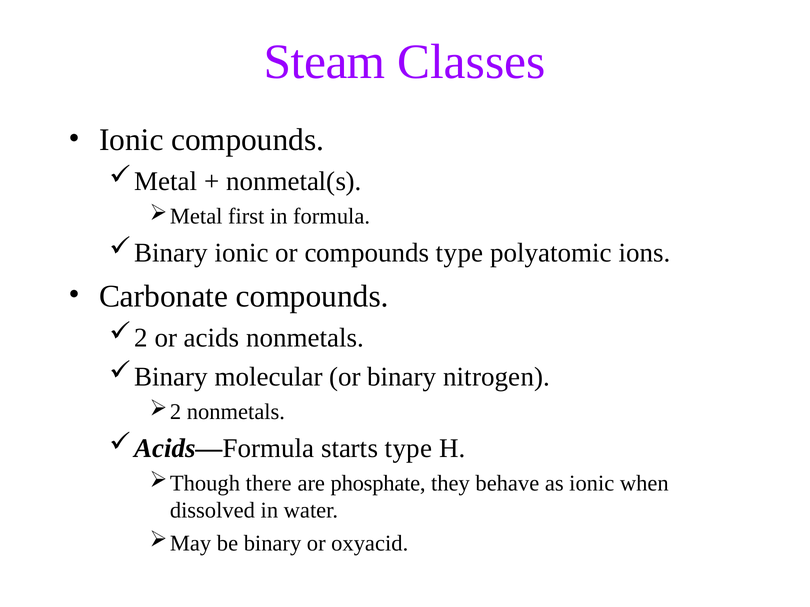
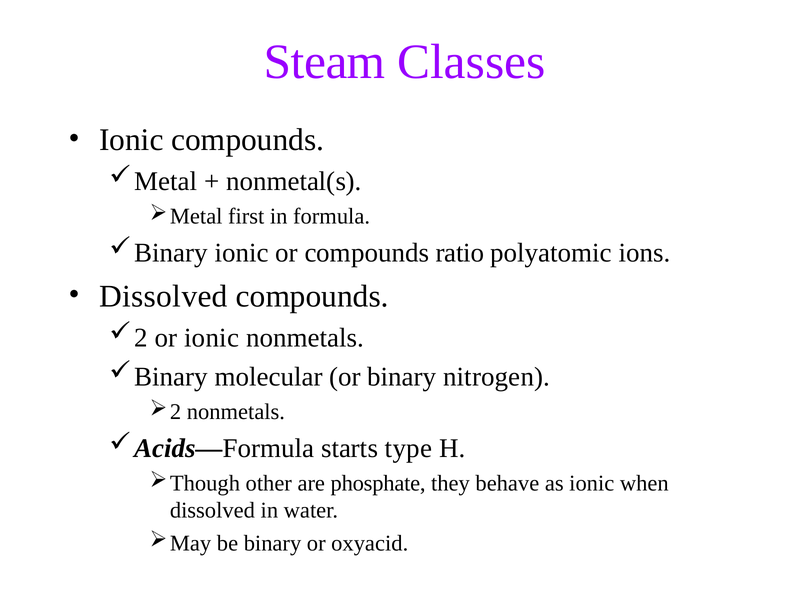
compounds type: type -> ratio (460, 253)
Carbonate: Carbonate -> Dissolved (163, 296)
or acids: acids -> ionic (212, 338)
there: there -> other (269, 484)
